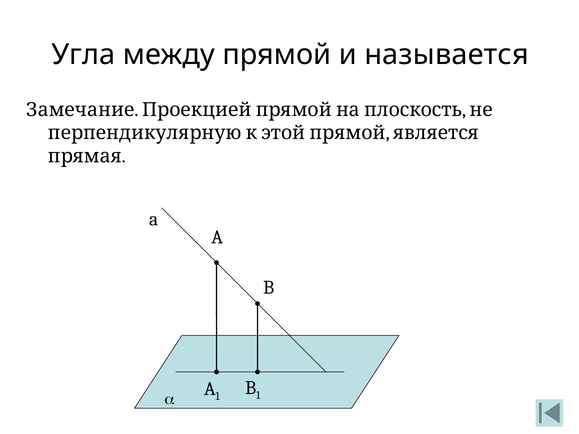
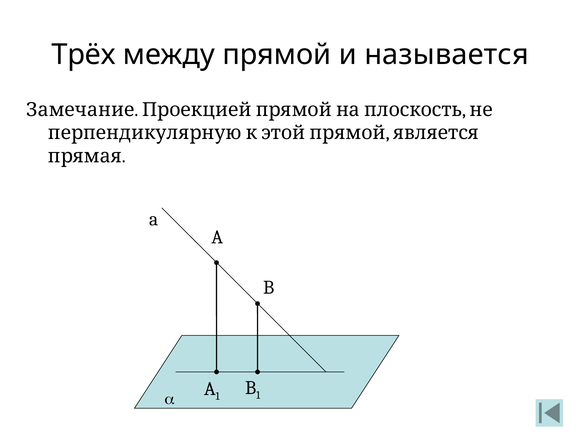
Угла: Угла -> Трёх (83, 55)
